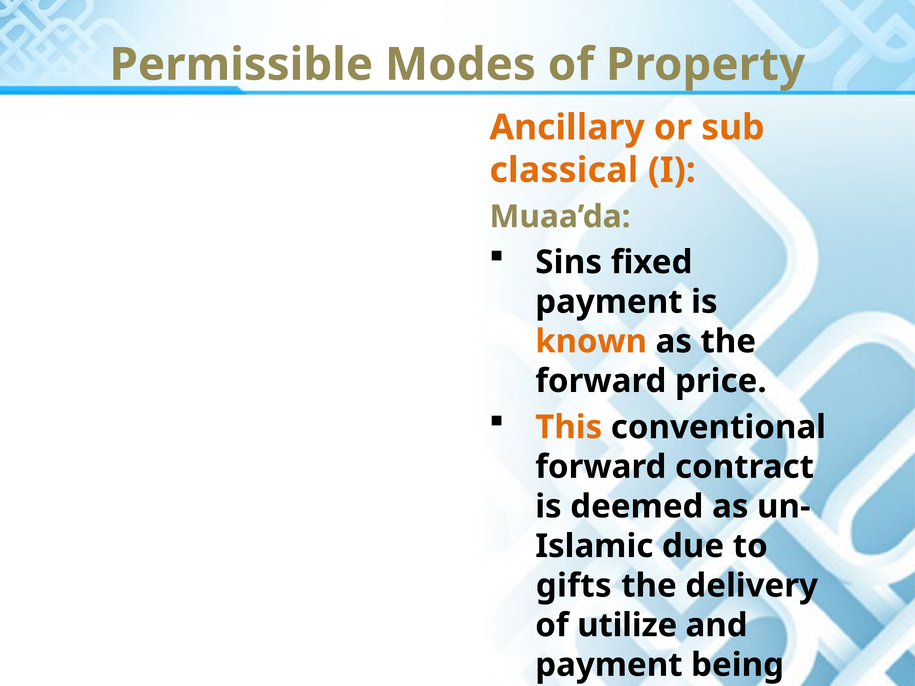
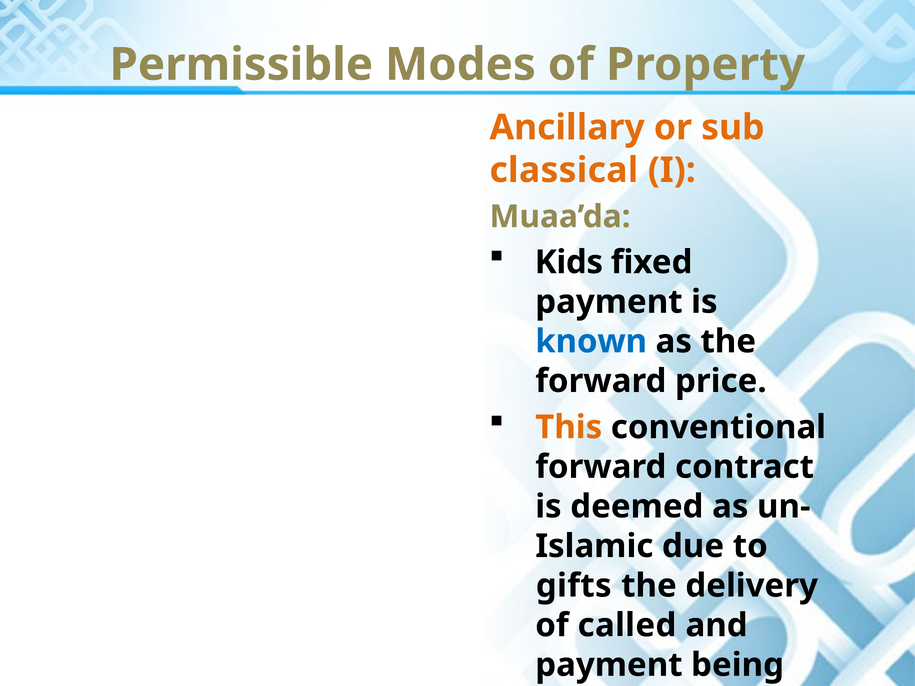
Sins: Sins -> Kids (569, 262)
known colour: orange -> blue (591, 342)
utilize: utilize -> called (627, 626)
